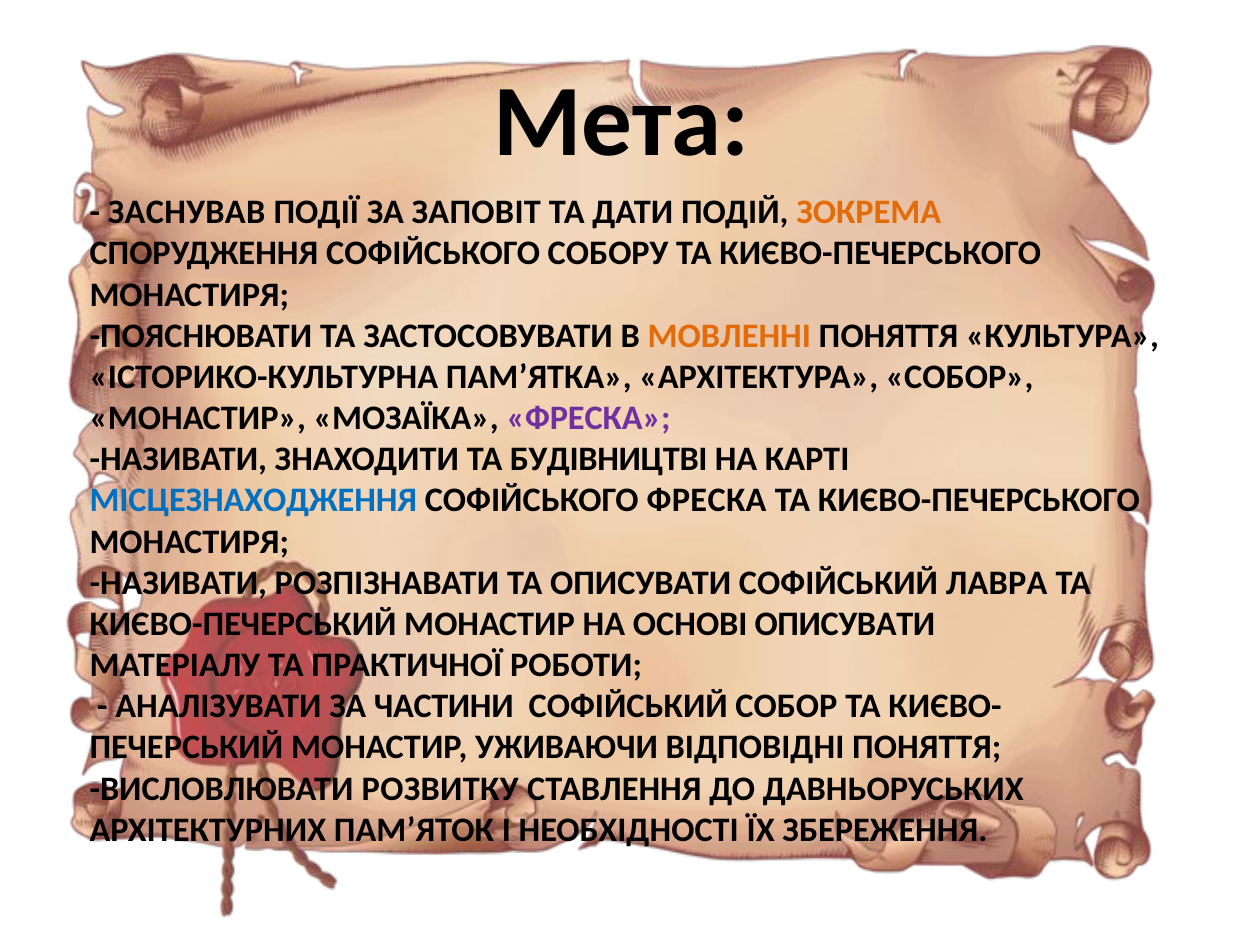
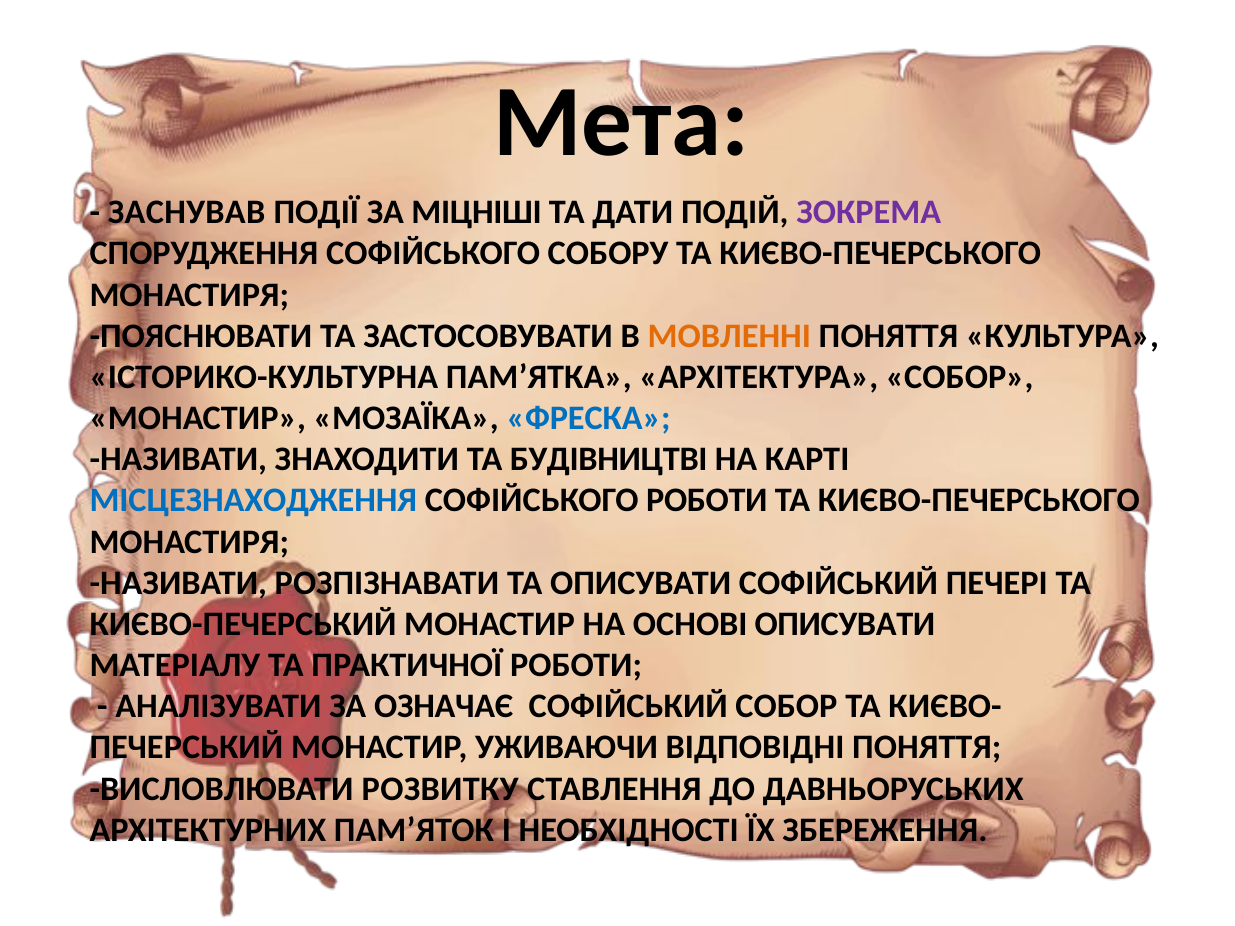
ЗАПОВІТ: ЗАПОВІТ -> МІЦНІШІ (477, 212)
ЗОКРЕМА colour: orange -> purple (869, 212)
ФРЕСКА colour: purple -> blue (589, 418)
СОФІЙСЬКОГО ФРЕСКА: ФРЕСКА -> РОБОТИ (707, 501)
ЛАВРА: ЛАВРА -> ПЕЧЕРІ (997, 583)
ЧАСТИНИ: ЧАСТИНИ -> ОЗНАЧАЄ (444, 707)
